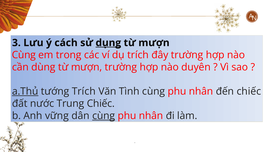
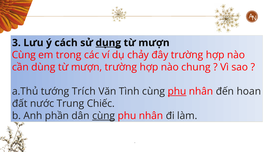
dụ trích: trích -> chảy (138, 55)
duyên: duyên -> chung (196, 67)
a.Thủ underline: present -> none (25, 91)
phu underline: none -> present (177, 91)
đến chiếc: chiếc -> hoan (249, 91)
vững: vững -> phần (57, 116)
